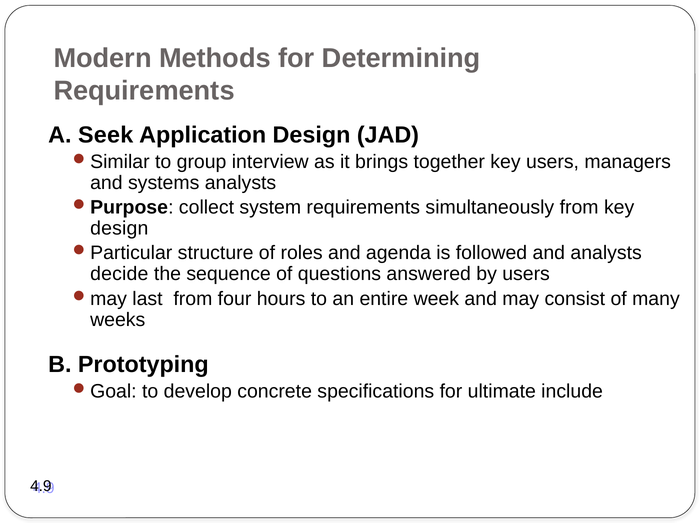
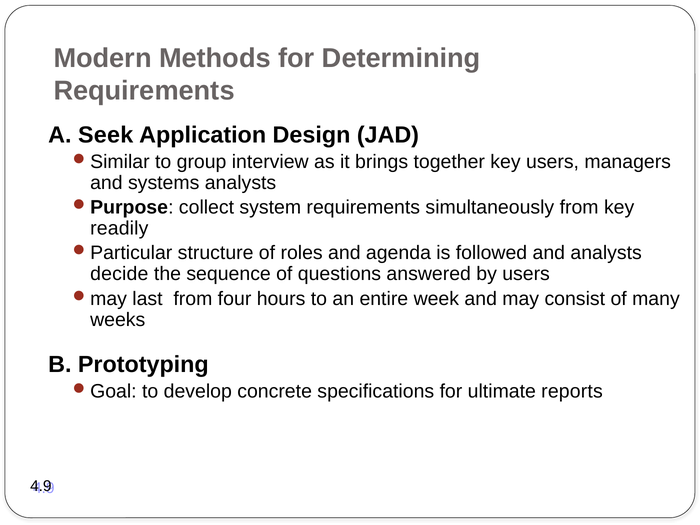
design: design -> readily (119, 228)
include: include -> reports (572, 391)
